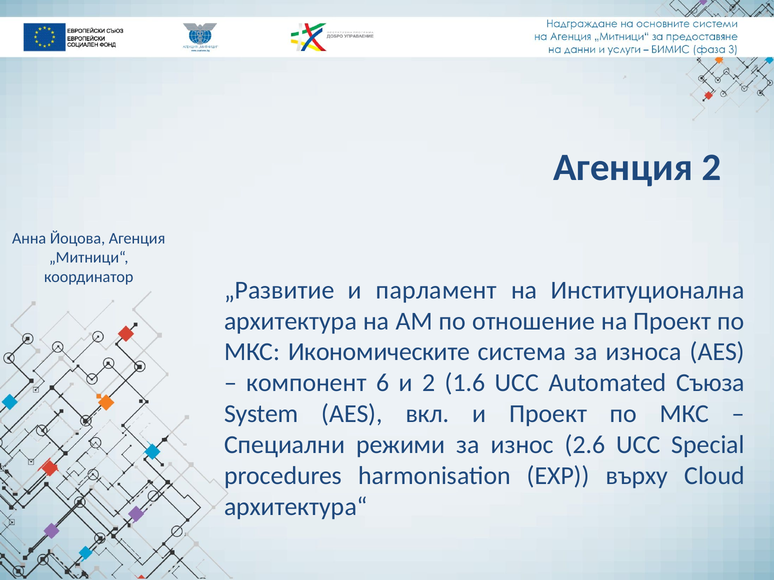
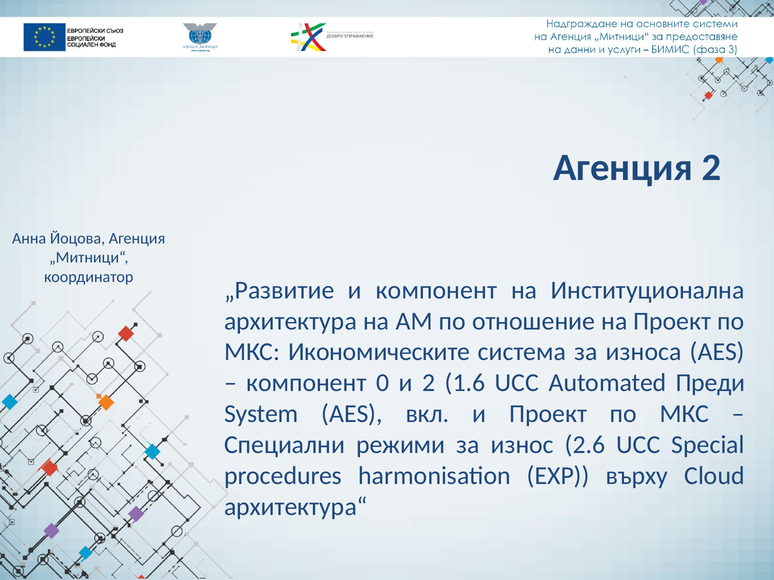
и парламент: парламент -> компонент (436, 290)
6: 6 -> 0 (383, 383)
Съюза: Съюза -> Преди (711, 383)
